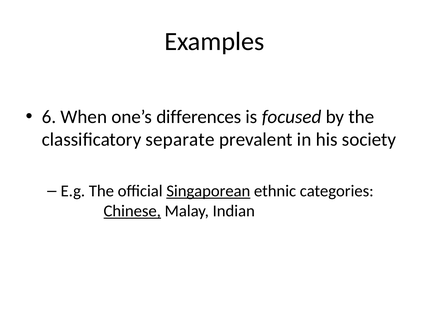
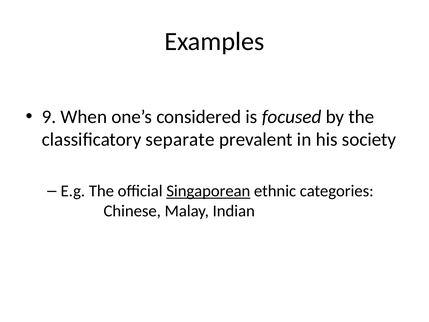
6: 6 -> 9 (49, 117)
differences: differences -> considered (199, 117)
Chinese underline: present -> none (132, 211)
